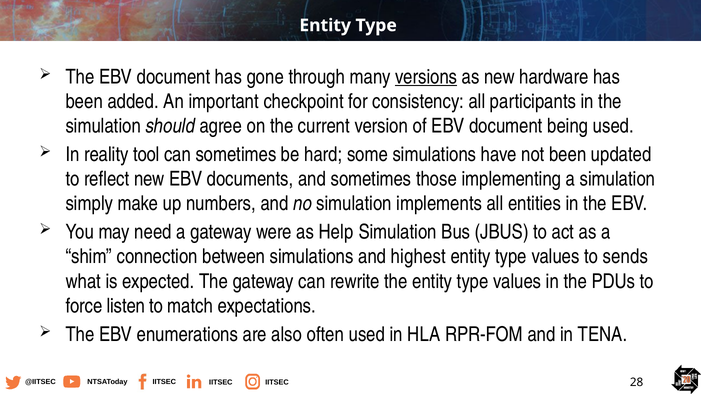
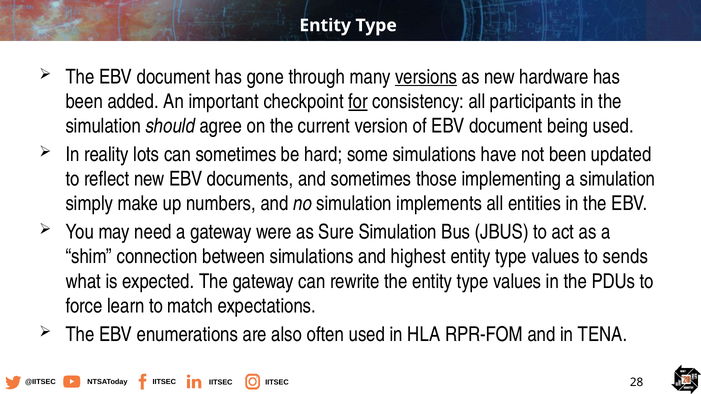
for underline: none -> present (358, 101)
tool: tool -> lots (146, 155)
Help: Help -> Sure (336, 232)
listen: listen -> learn (126, 306)
